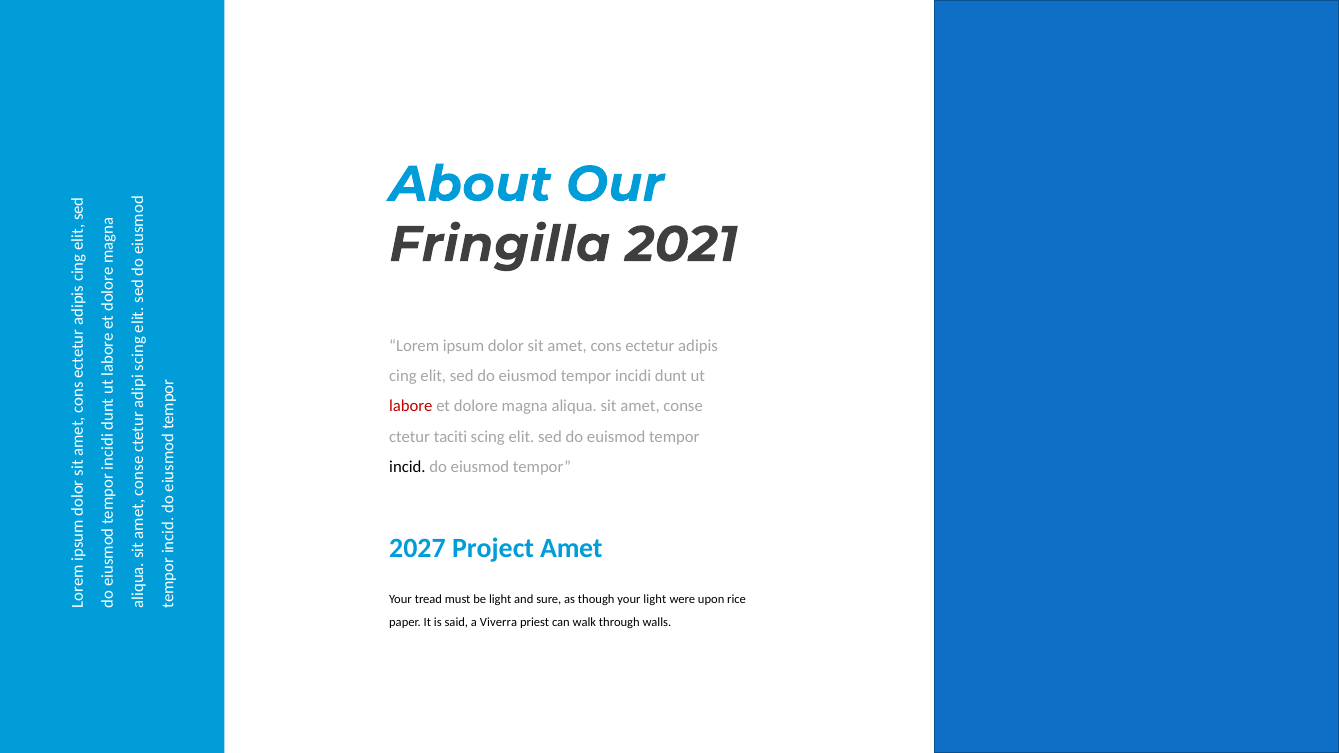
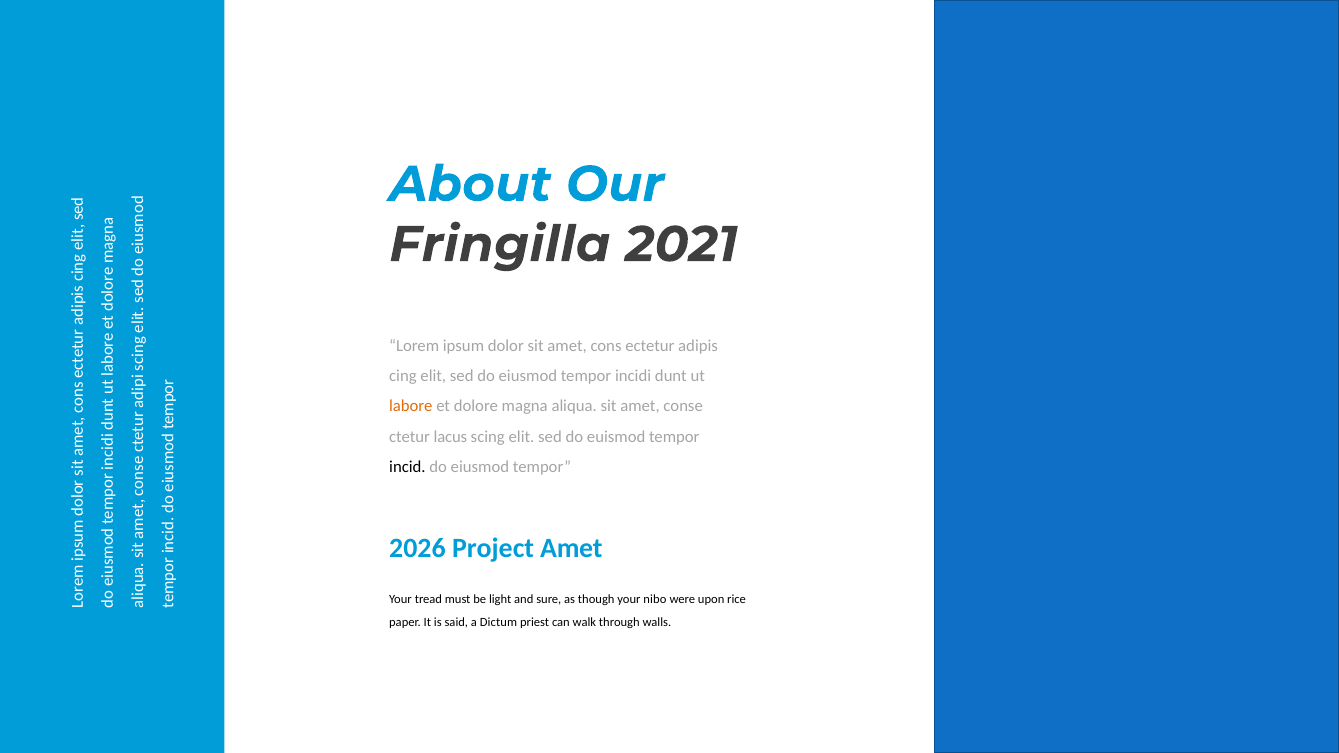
labore colour: red -> orange (411, 406)
taciti: taciti -> lacus (450, 437)
2027: 2027 -> 2026 (417, 548)
your light: light -> nibo (655, 600)
Viverra: Viverra -> Dictum (498, 622)
